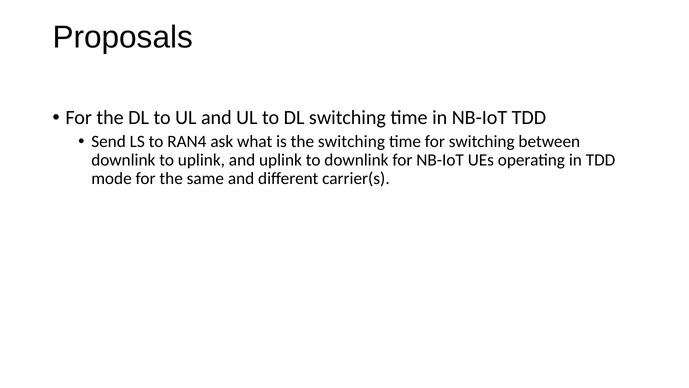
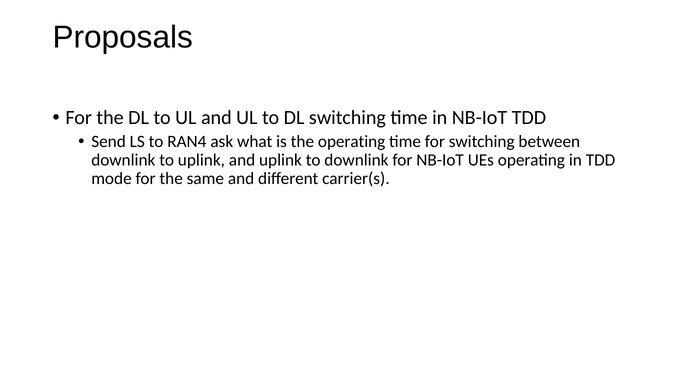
the switching: switching -> operating (352, 141)
